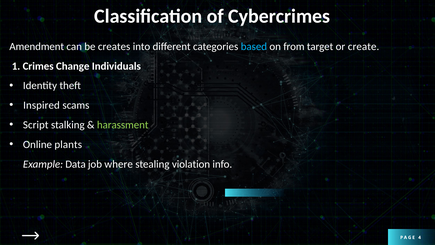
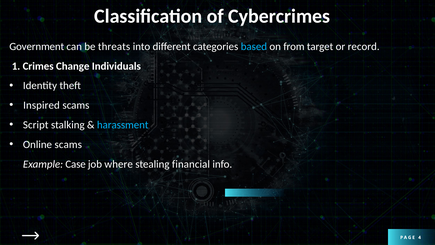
Amendment: Amendment -> Government (37, 46)
creates: creates -> threats (114, 46)
create: create -> record (364, 46)
harassment colour: light green -> light blue (123, 125)
Online plants: plants -> scams (68, 144)
Data: Data -> Case (76, 164)
violation: violation -> financial (191, 164)
